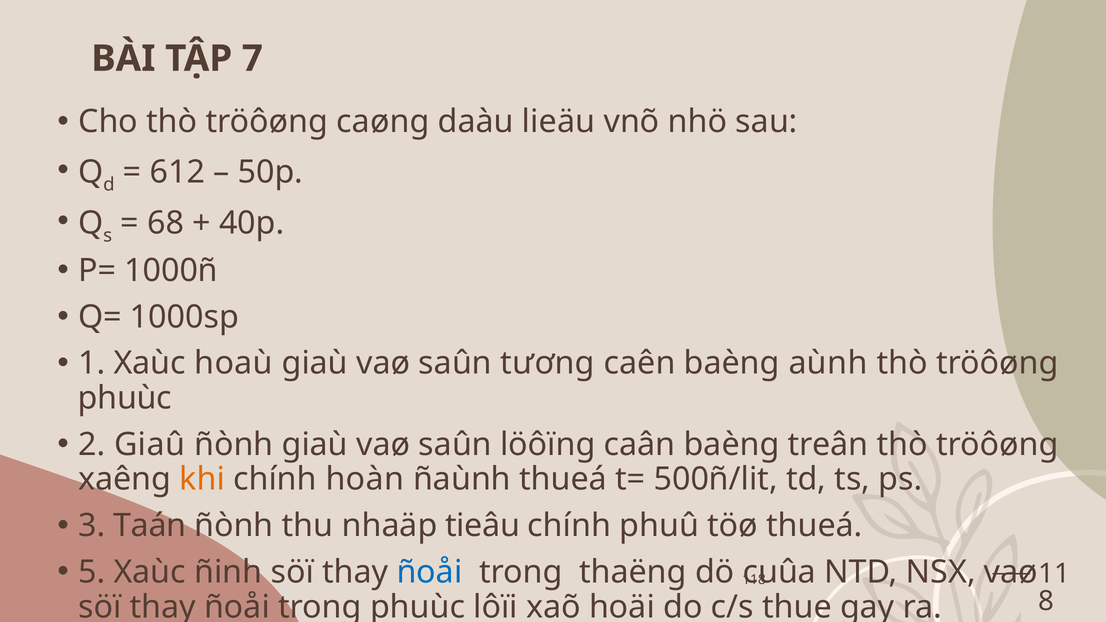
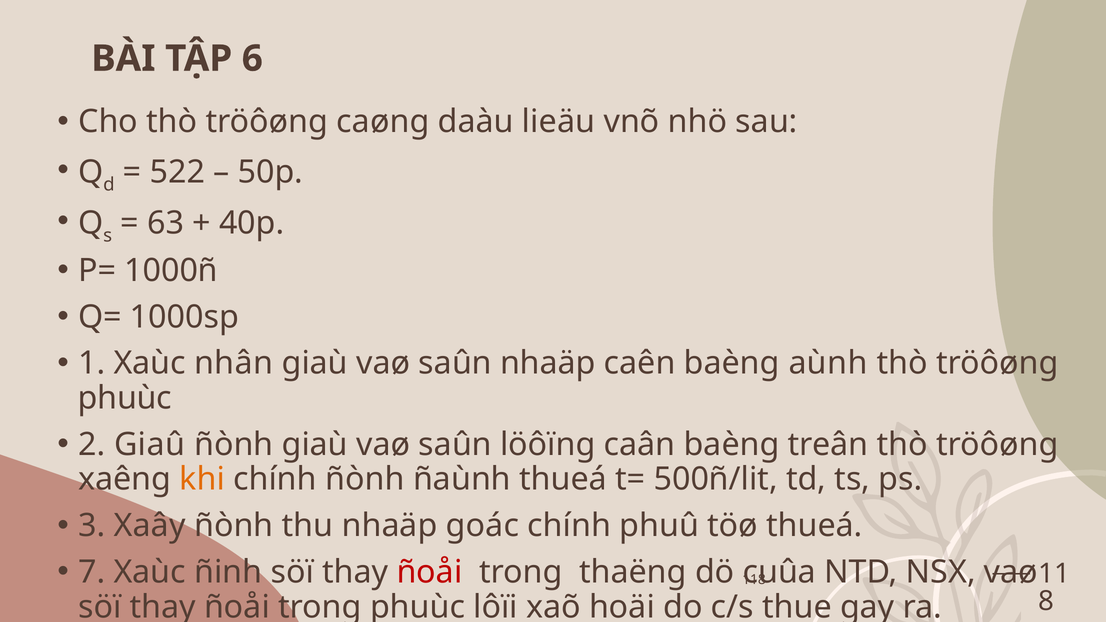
7: 7 -> 6 (252, 59)
612: 612 -> 522 (177, 172)
68: 68 -> 63 (166, 223)
hoaù: hoaù -> nhân (234, 363)
saûn tương: tương -> nhaäp (548, 363)
chính hoàn: hoàn -> ñònh (365, 479)
Taán: Taán -> Xaây (150, 526)
tieâu: tieâu -> goác (482, 526)
5: 5 -> 7 (92, 572)
ñoåi colour: blue -> red (429, 572)
